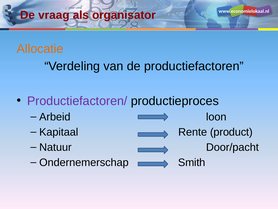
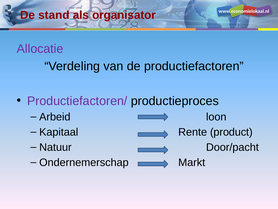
vraag: vraag -> stand (54, 15)
Allocatie colour: orange -> purple (40, 49)
Smith: Smith -> Markt (192, 162)
